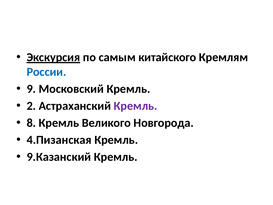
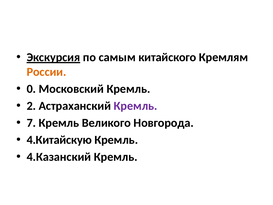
России colour: blue -> orange (46, 72)
9: 9 -> 0 (31, 89)
8: 8 -> 7 (31, 123)
4.Пизанская: 4.Пизанская -> 4.Китайскую (59, 140)
9.Казанский: 9.Казанский -> 4.Казанский (59, 157)
